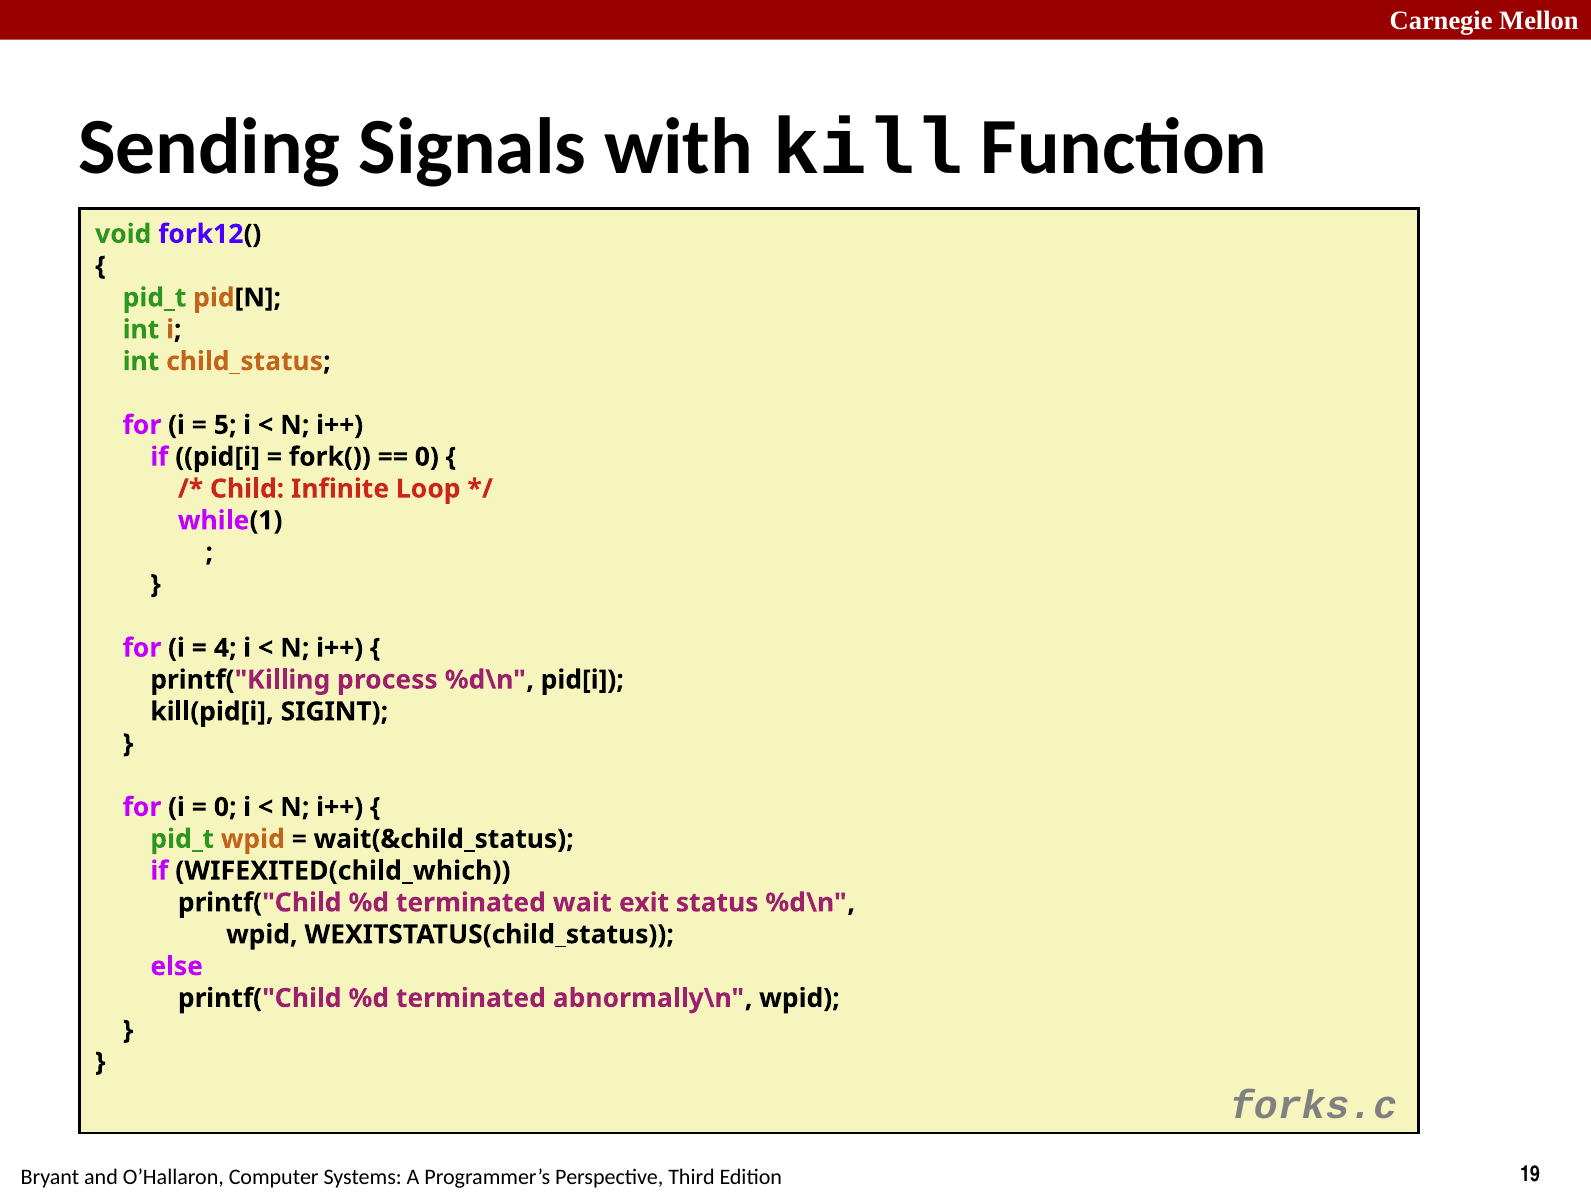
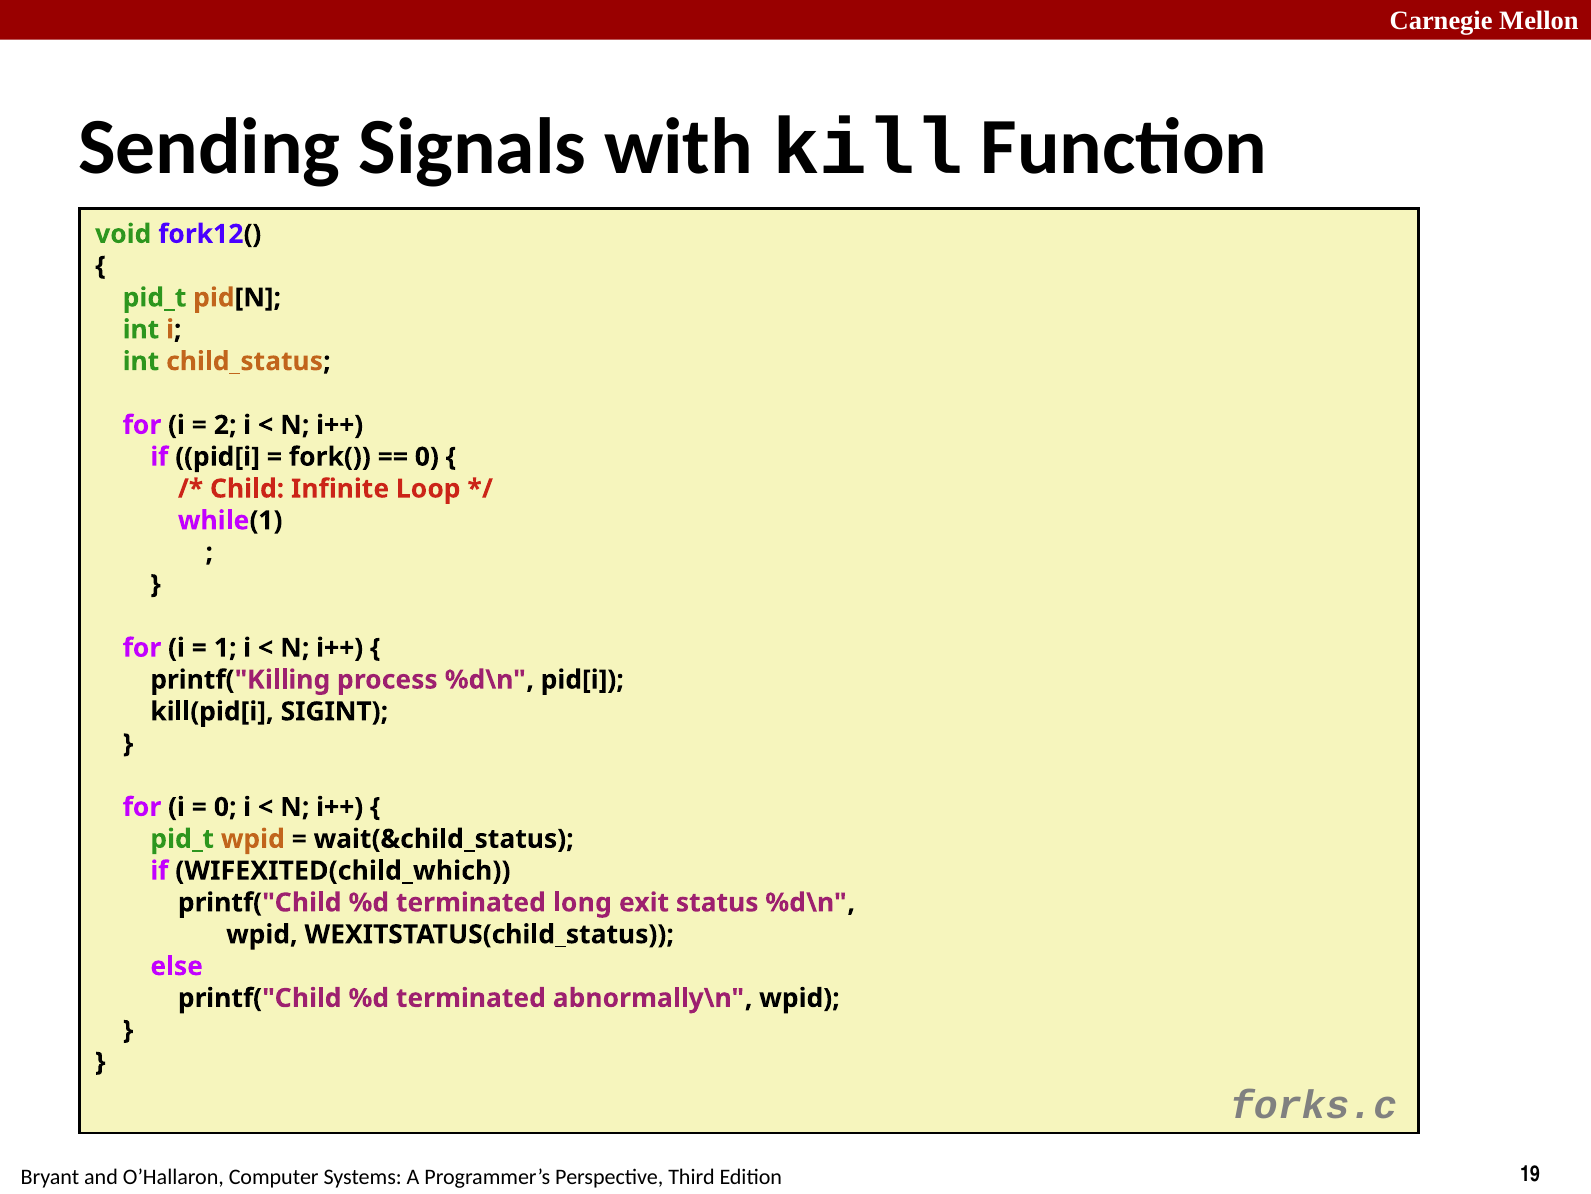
5: 5 -> 2 (225, 425)
4: 4 -> 1 (225, 648)
wait: wait -> long (582, 902)
